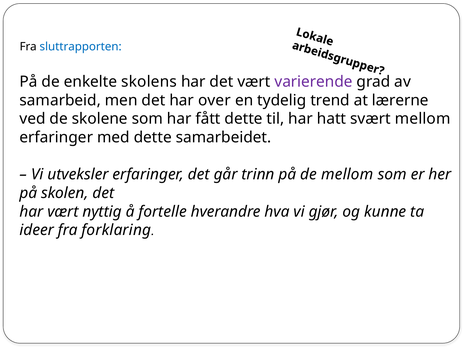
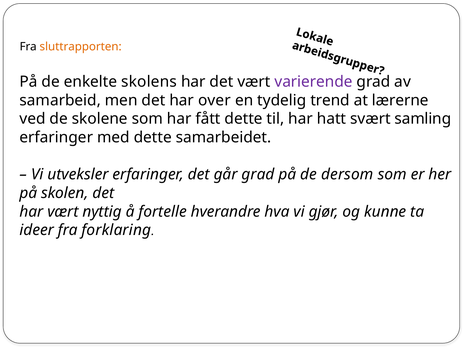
sluttrapporten colour: blue -> orange (81, 47)
svært mellom: mellom -> samling (423, 119)
går trinn: trinn -> grad (258, 174)
de mellom: mellom -> dersom (347, 174)
